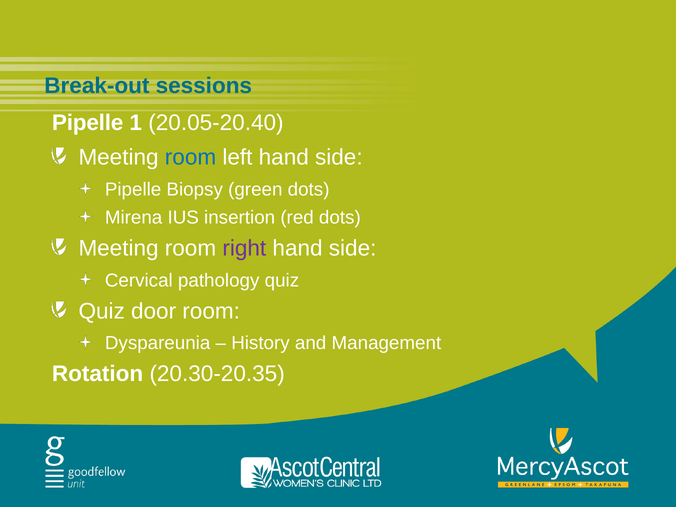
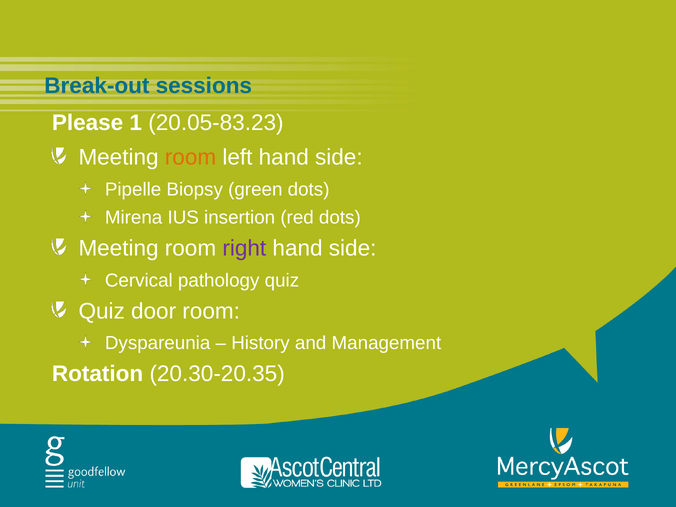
Pipelle: Pipelle -> Please (88, 123)
20.05-20.40: 20.05-20.40 -> 20.05-83.23 (216, 123)
room colour: blue -> orange (191, 157)
